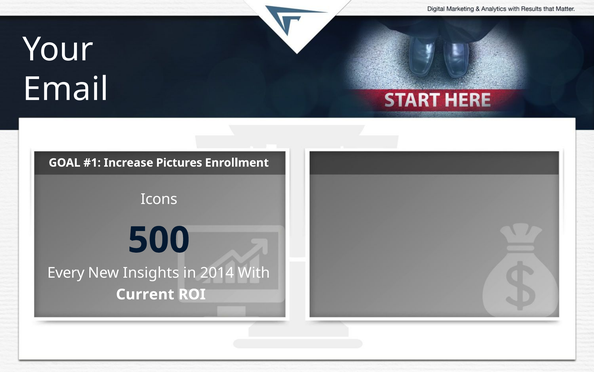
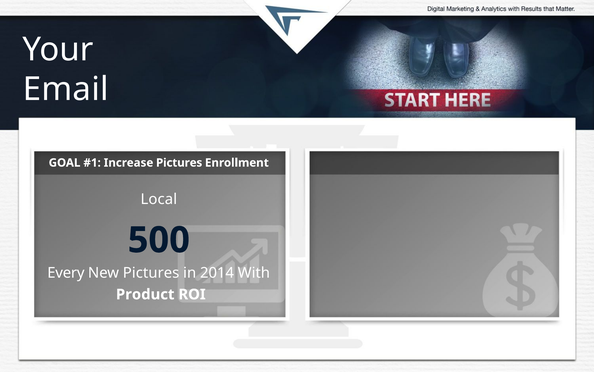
Icons: Icons -> Local (159, 199)
New Insights: Insights -> Pictures (151, 273)
Current: Current -> Product (145, 294)
